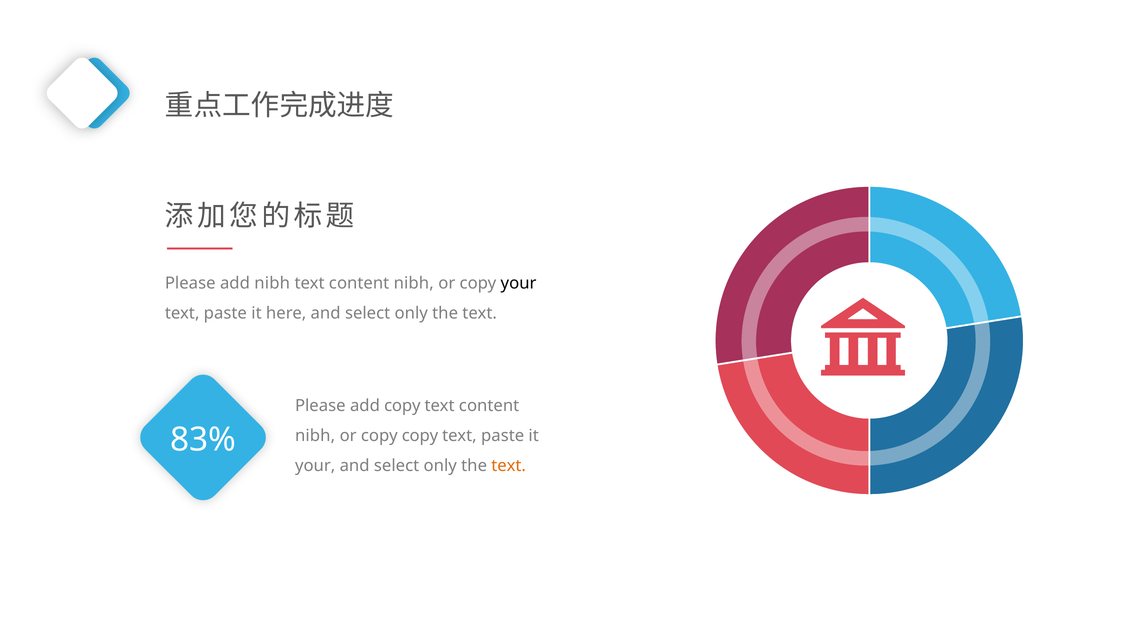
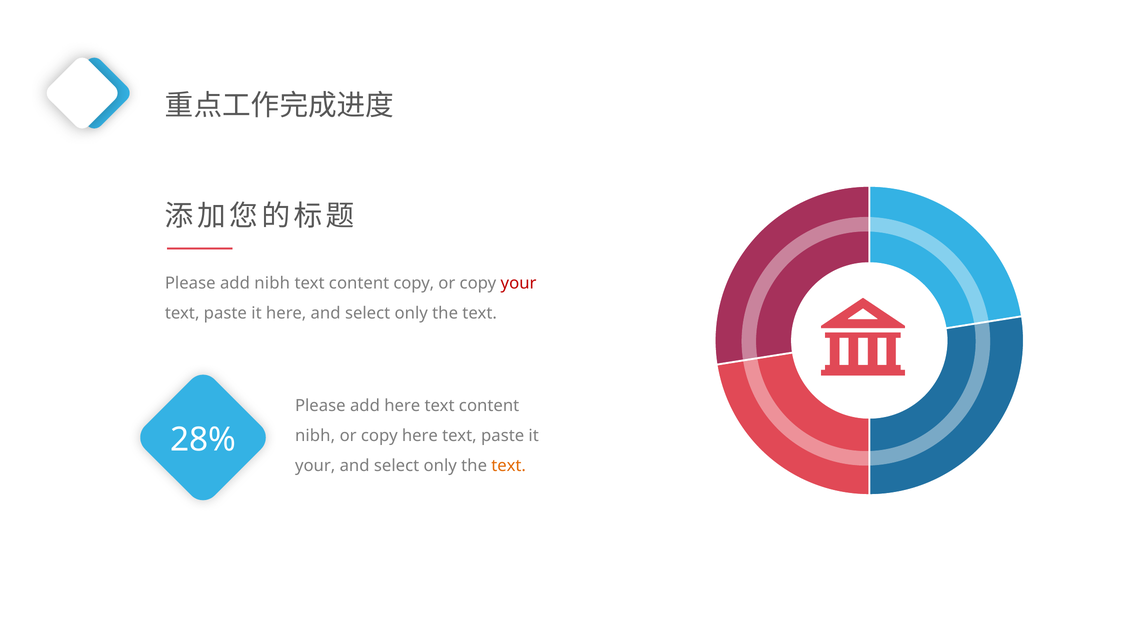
nibh: nibh -> copy (414, 283)
your colour: black -> red (519, 283)
add copy: copy -> here (402, 406)
83%: 83% -> 28% (203, 440)
copy copy: copy -> here (420, 436)
